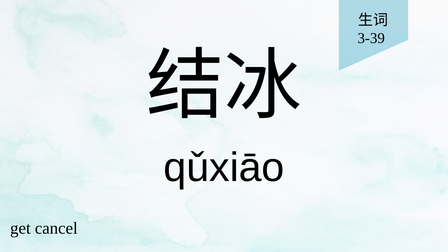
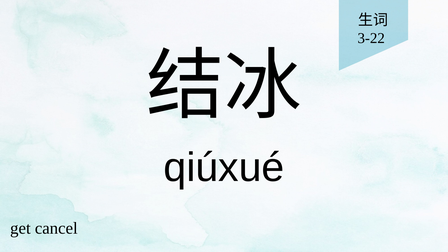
3-39: 3-39 -> 3-22 (371, 38)
qǔxiāo: qǔxiāo -> qiúxué (224, 167)
